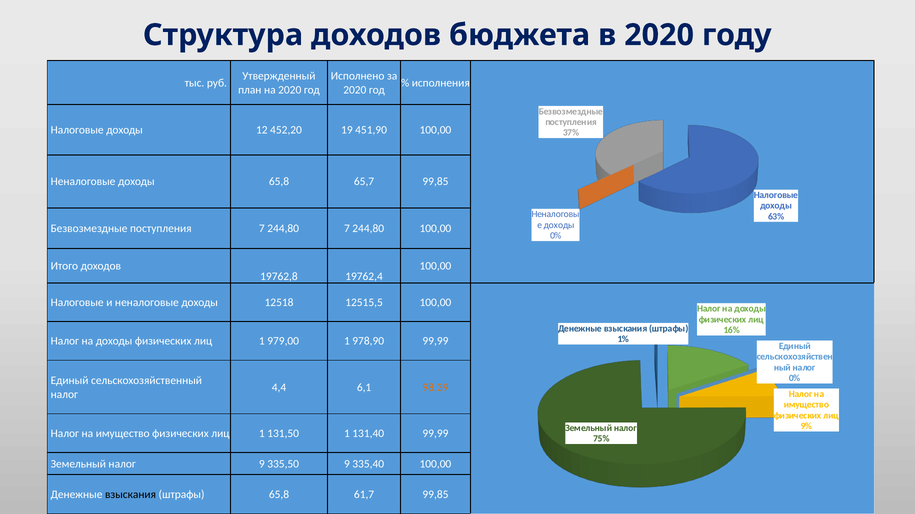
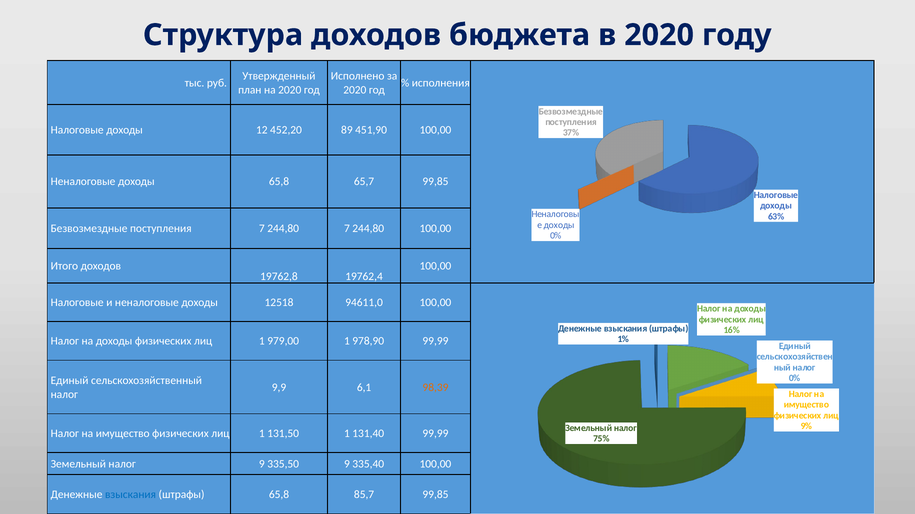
19: 19 -> 89 (347, 130)
12515,5: 12515,5 -> 94611,0 (364, 303)
4,4: 4,4 -> 9,9 (279, 388)
взыскания colour: black -> blue (131, 495)
61,7: 61,7 -> 85,7 (364, 495)
